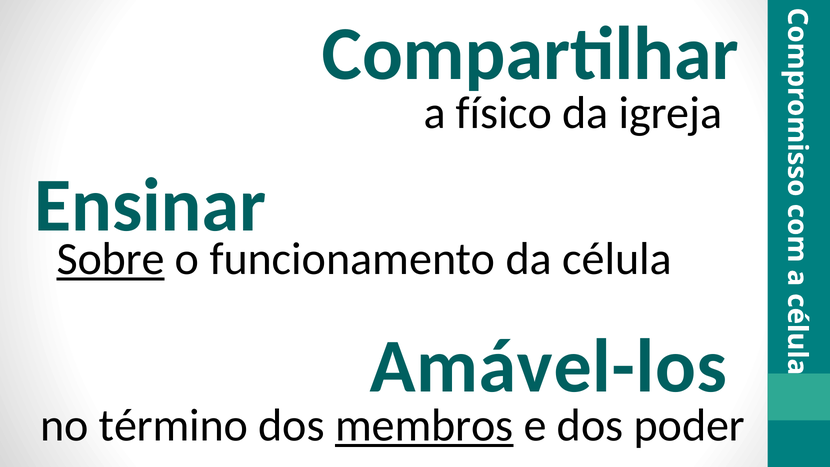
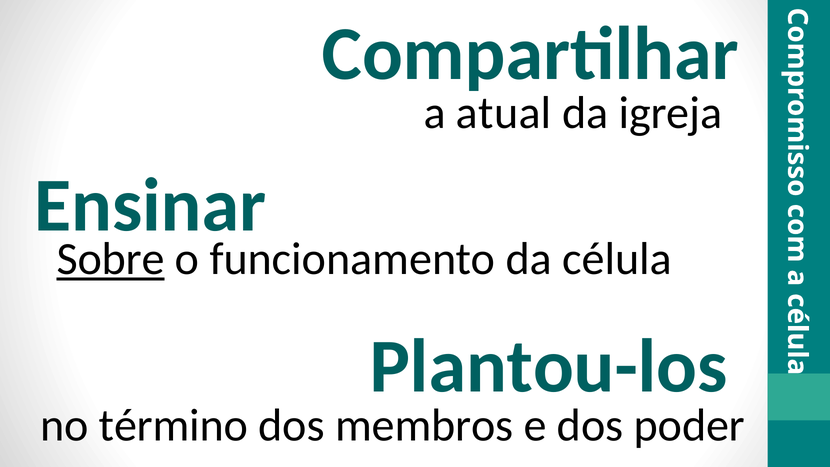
físico: físico -> atual (504, 113)
Amável-los: Amável-los -> Plantou-los (549, 366)
membros underline: present -> none (424, 426)
